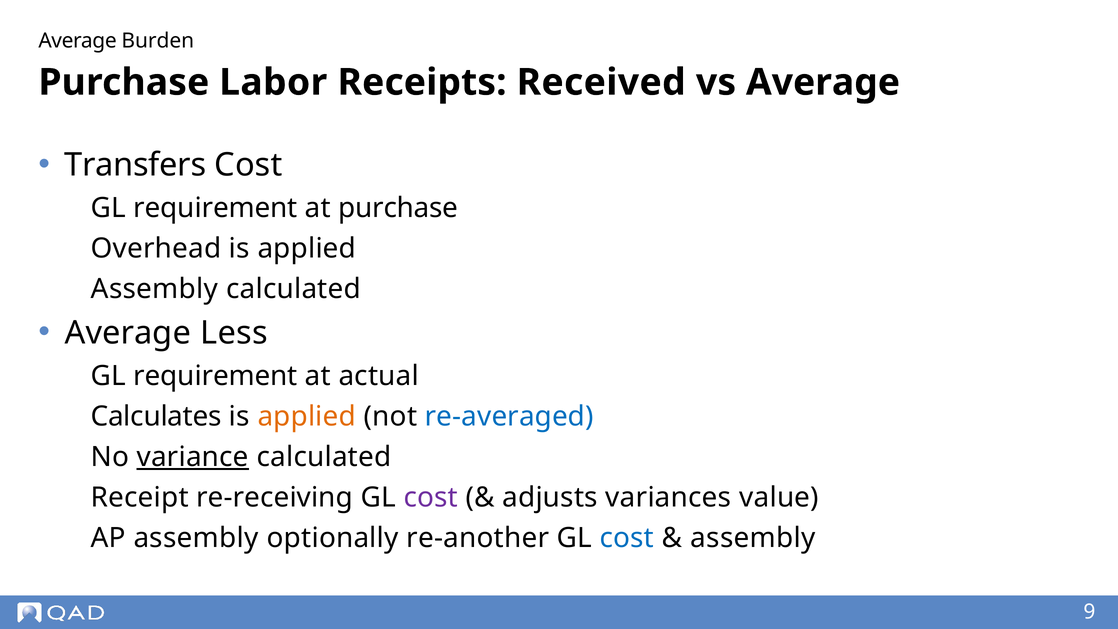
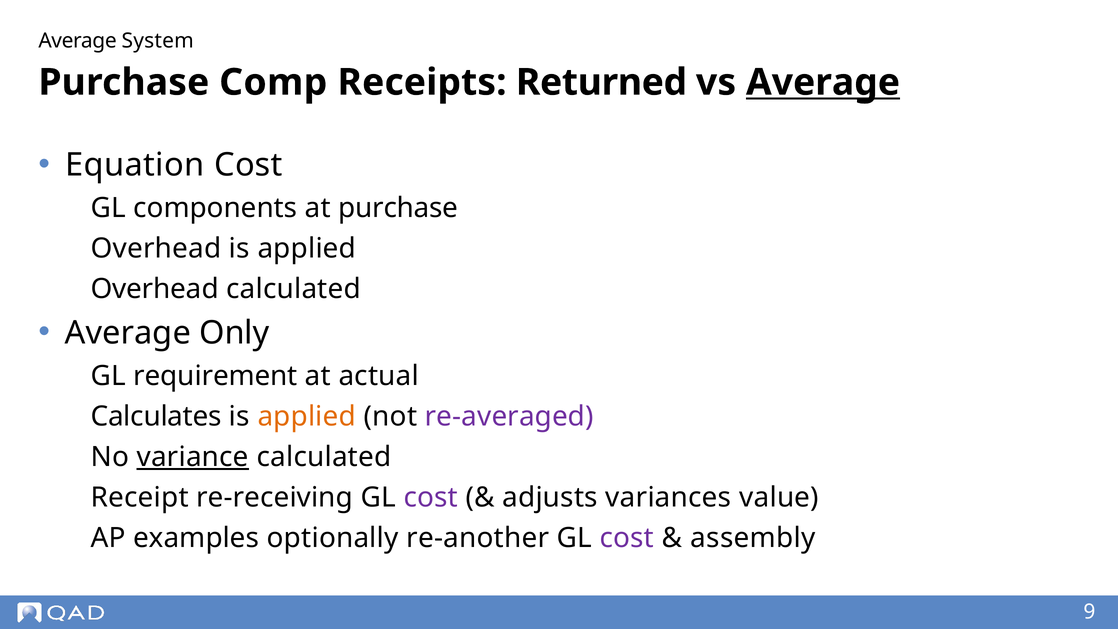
Burden: Burden -> System (158, 41)
Labor: Labor -> Comp (273, 82)
Received: Received -> Returned (601, 82)
Average underline: none -> present (823, 82)
Transfers: Transfers -> Equation (135, 165)
requirement: requirement -> components (215, 208)
Assembly: Assembly -> Overhead (155, 289)
Less: Less -> Only (234, 333)
re-averaged colour: blue -> purple (509, 416)
AP assembly: assembly -> examples (196, 538)
cost colour: blue -> purple (627, 538)
